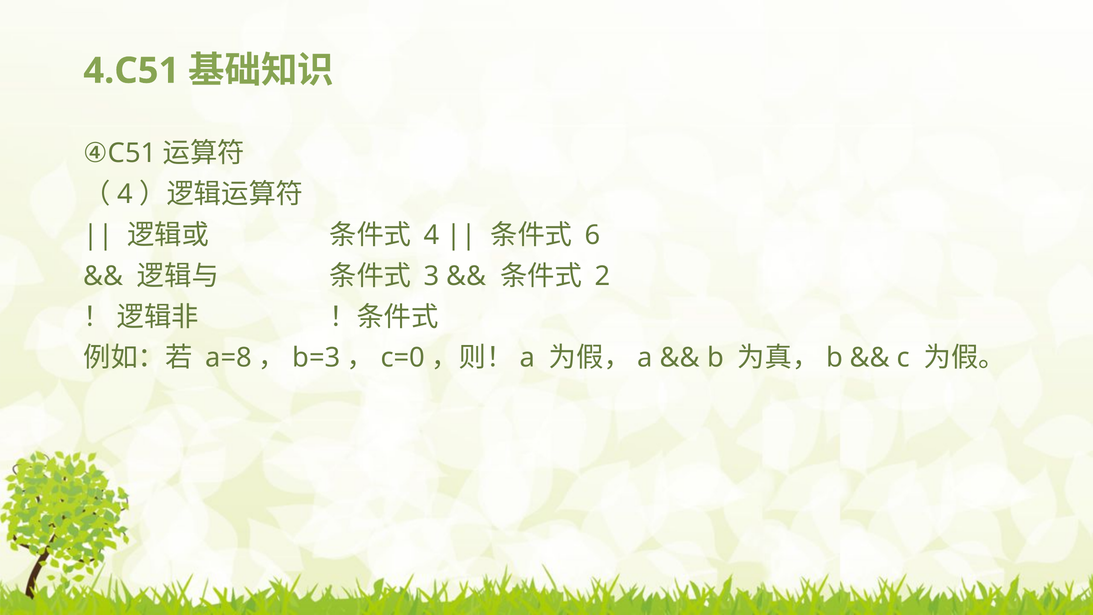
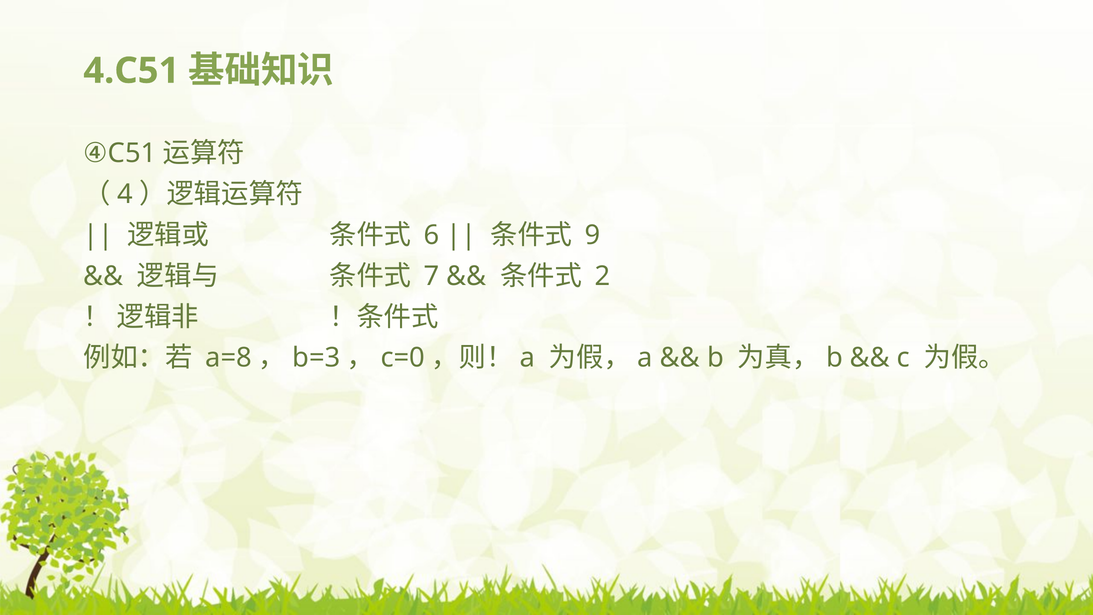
4: 4 -> 6 (432, 235)
6: 6 -> 9 (593, 235)
3: 3 -> 7 (432, 276)
